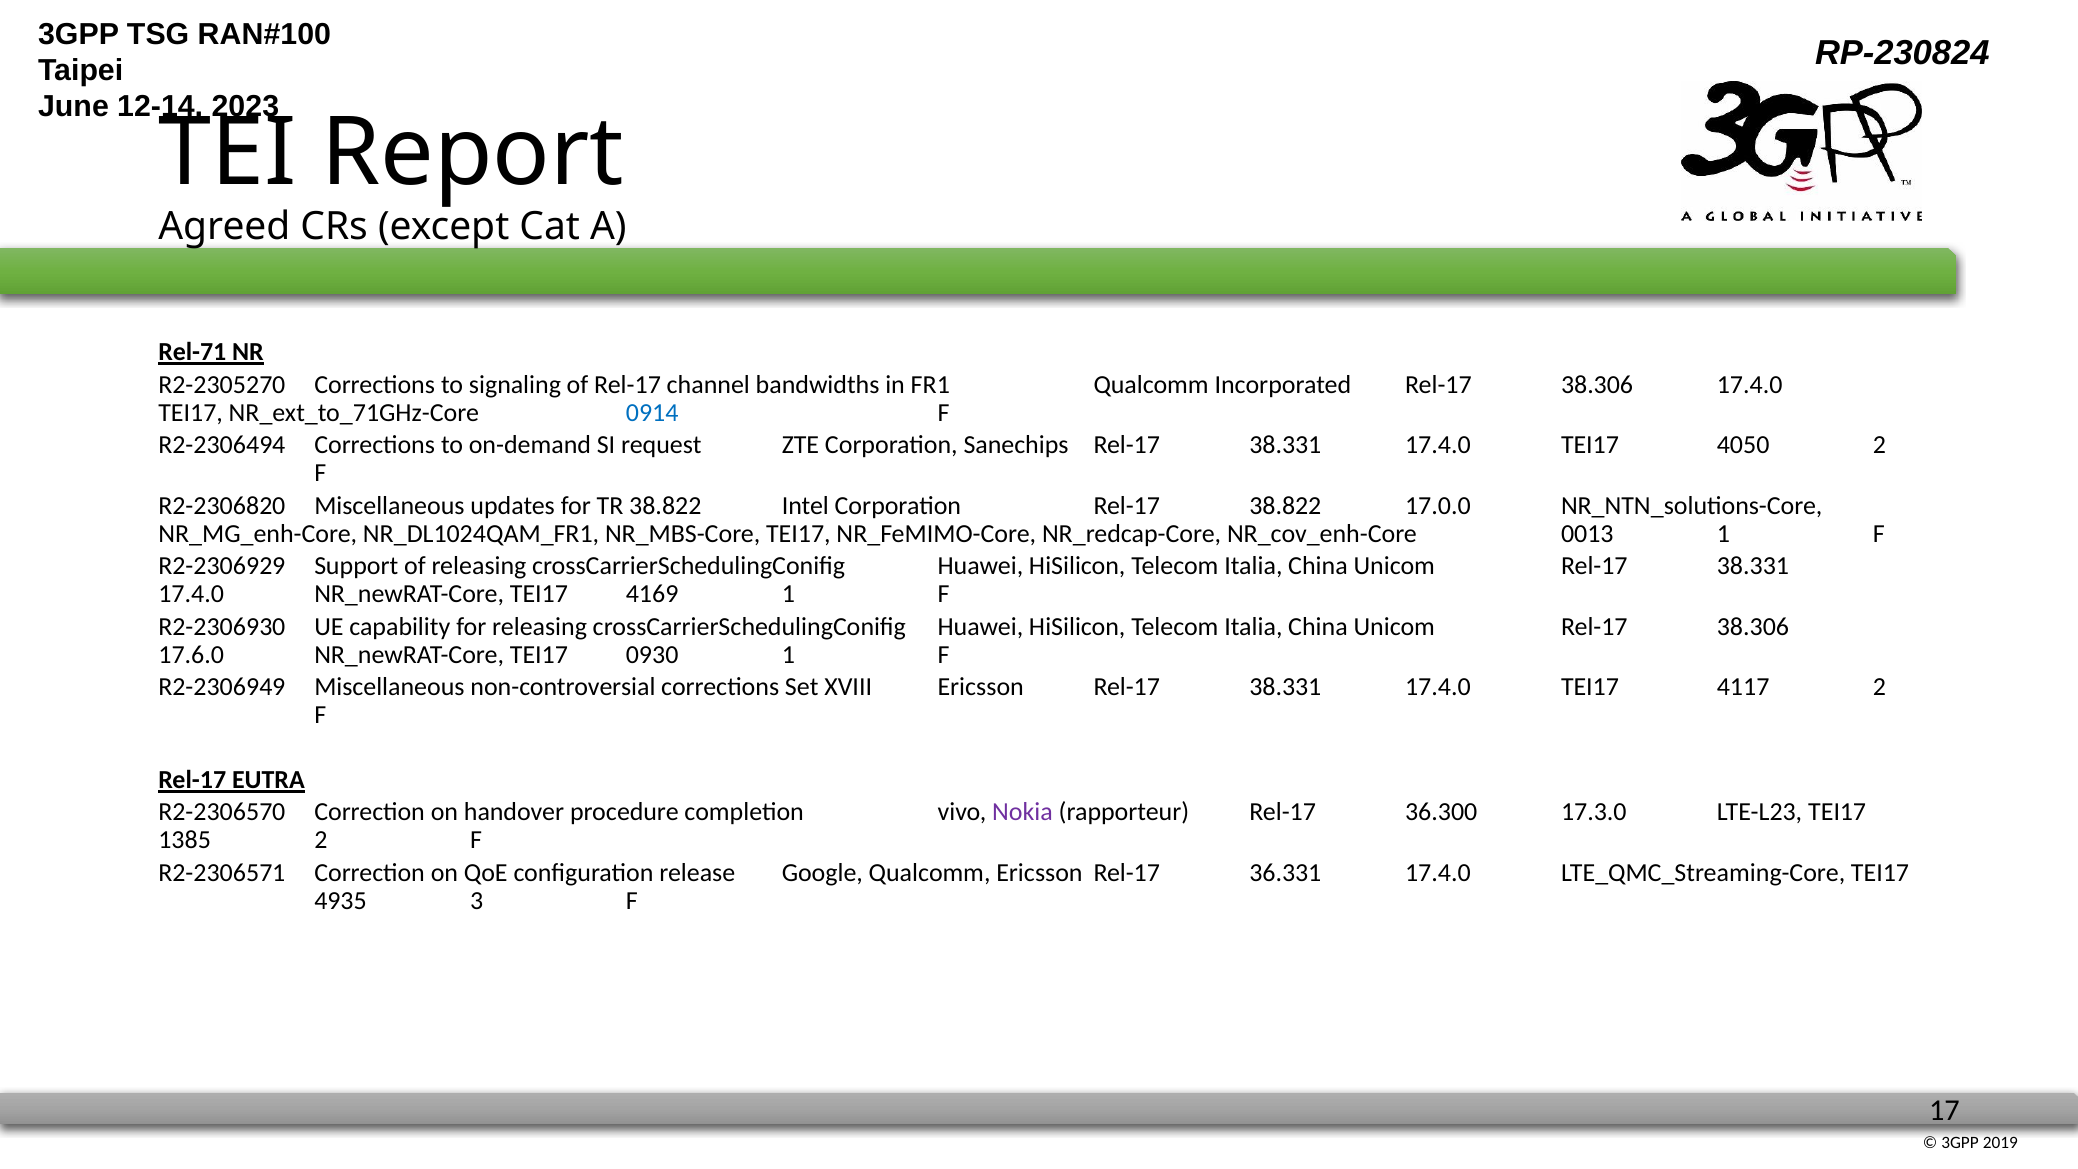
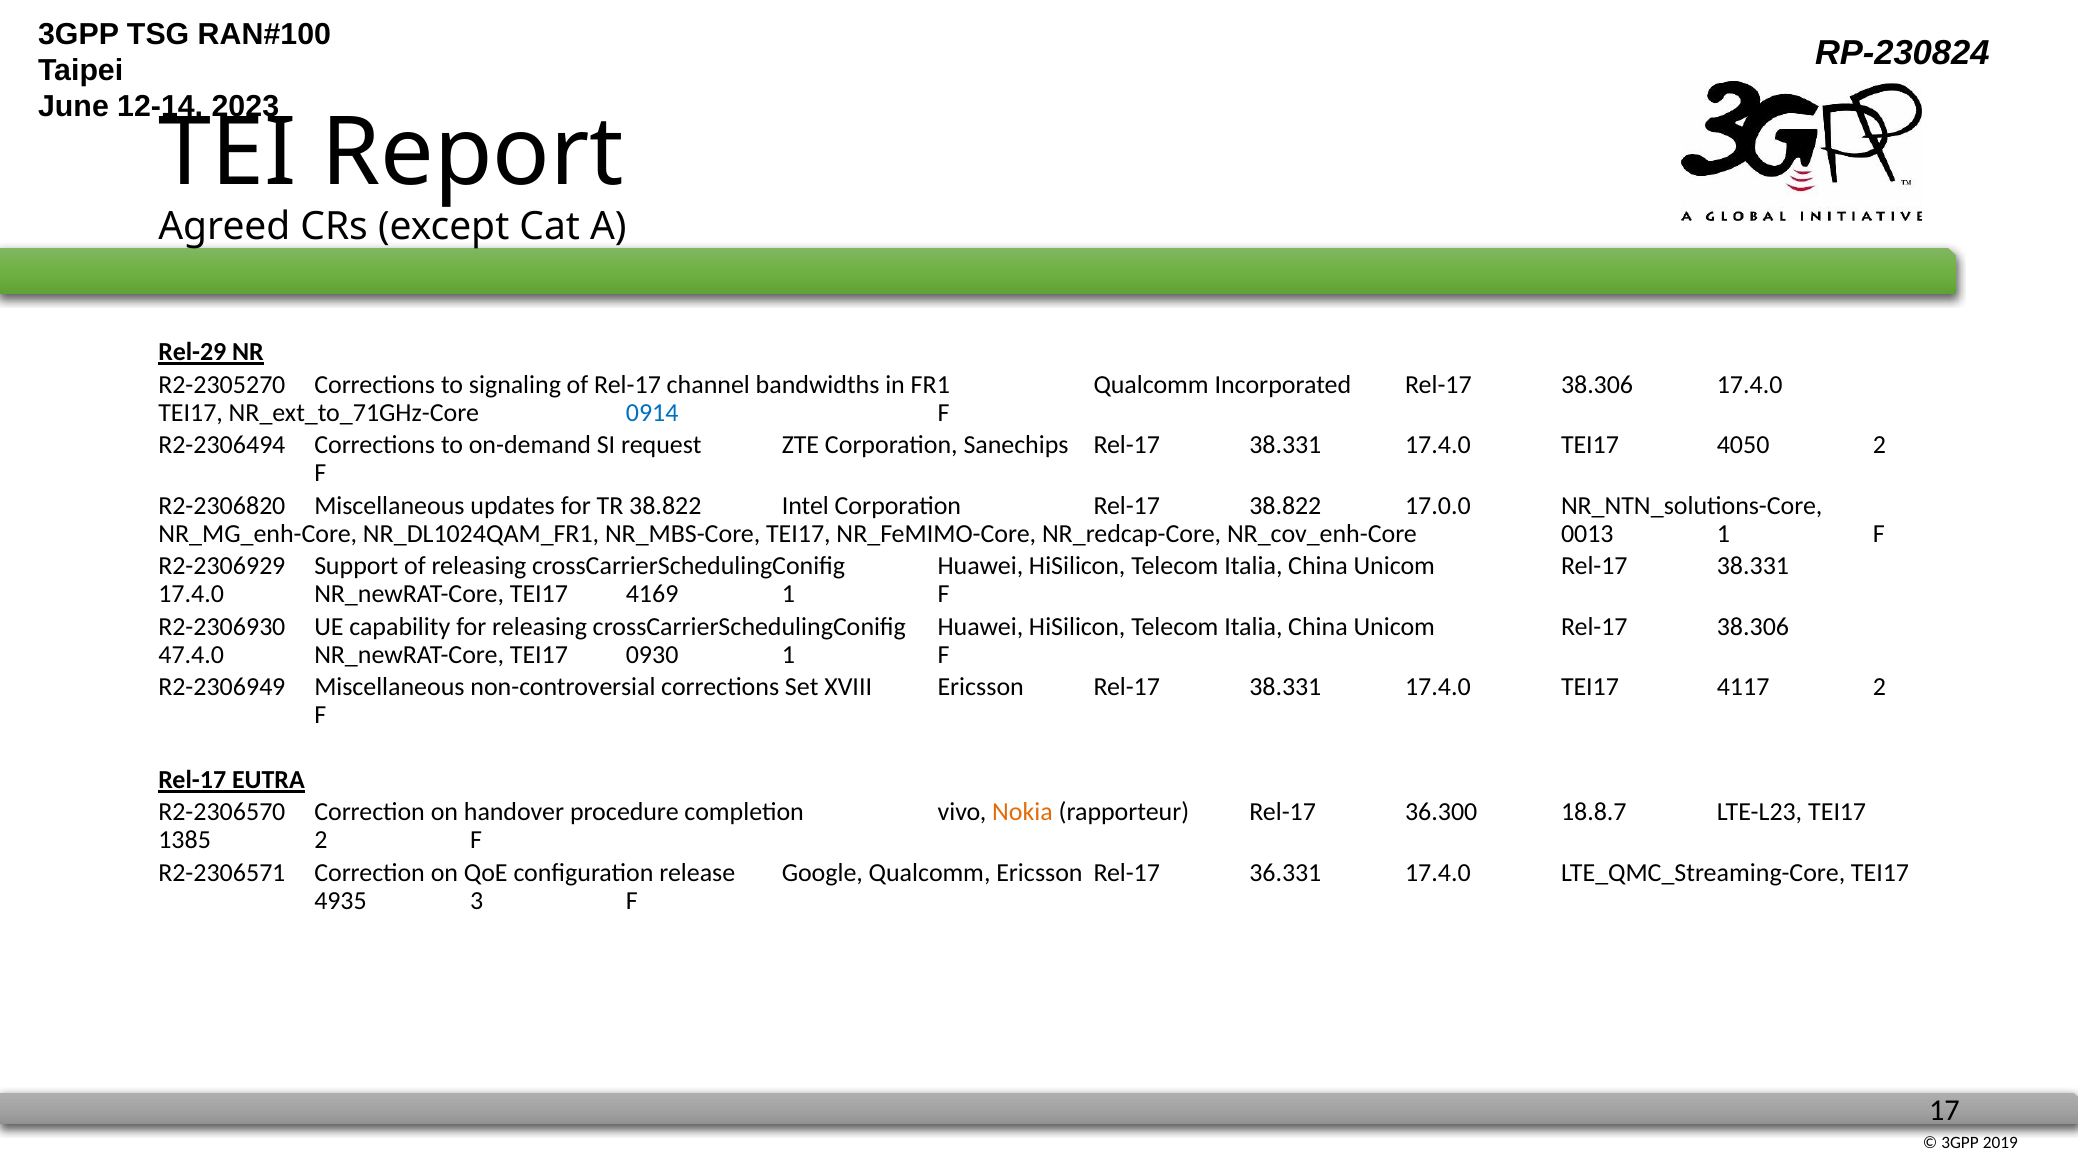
Rel-71: Rel-71 -> Rel-29 (192, 352)
17.6.0: 17.6.0 -> 47.4.0 (191, 655)
Nokia colour: purple -> orange (1022, 812)
17.3.0: 17.3.0 -> 18.8.7 (1594, 812)
